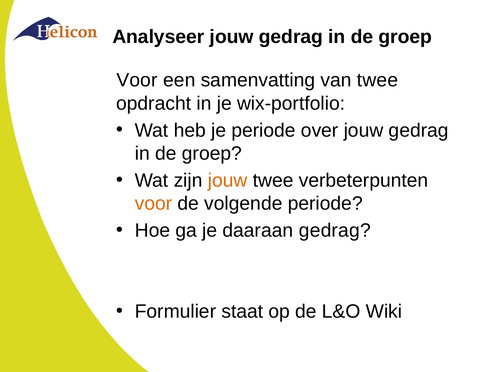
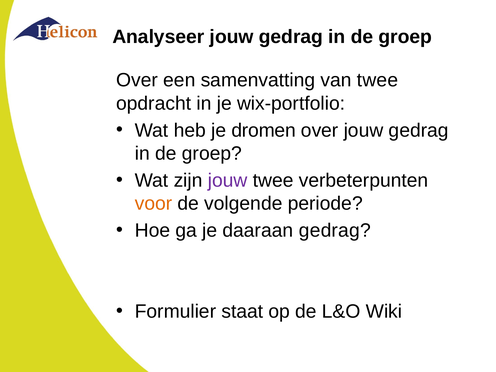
Voor: Voor -> Over (137, 80)
je periode: periode -> dromen (264, 130)
jouw colour: orange -> purple (228, 180)
